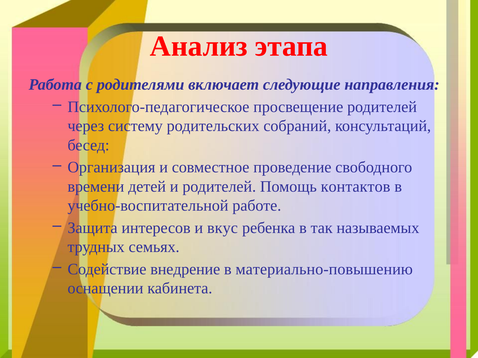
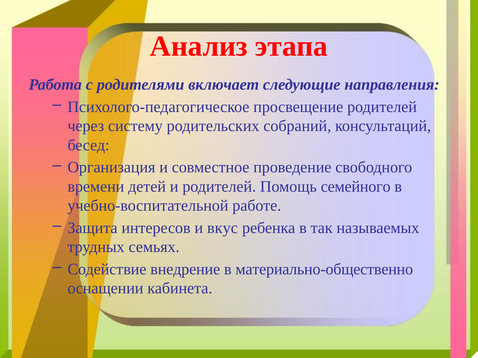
контактов: контактов -> семейного (356, 187)
материально-повышению: материально-повышению -> материально-общественно (324, 270)
